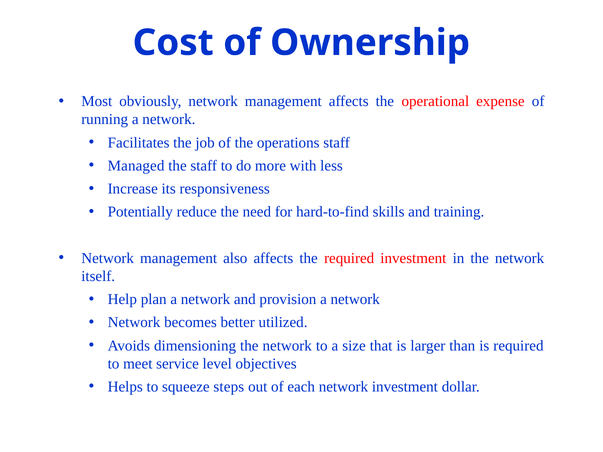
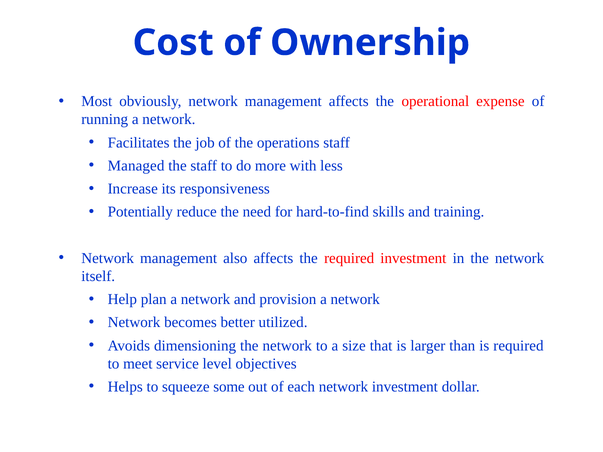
steps: steps -> some (229, 387)
